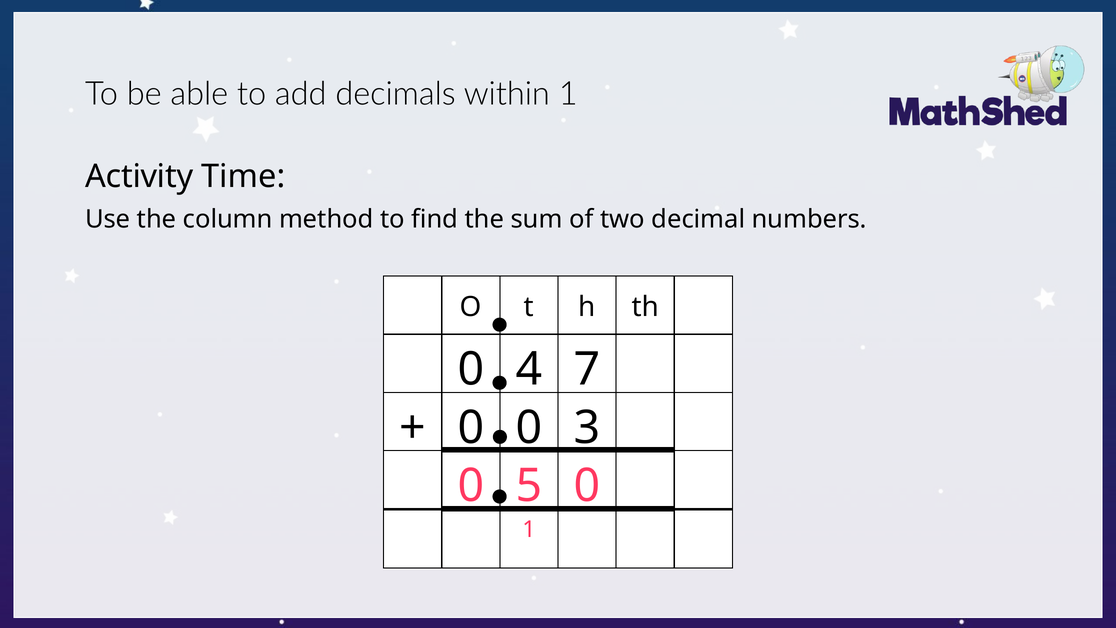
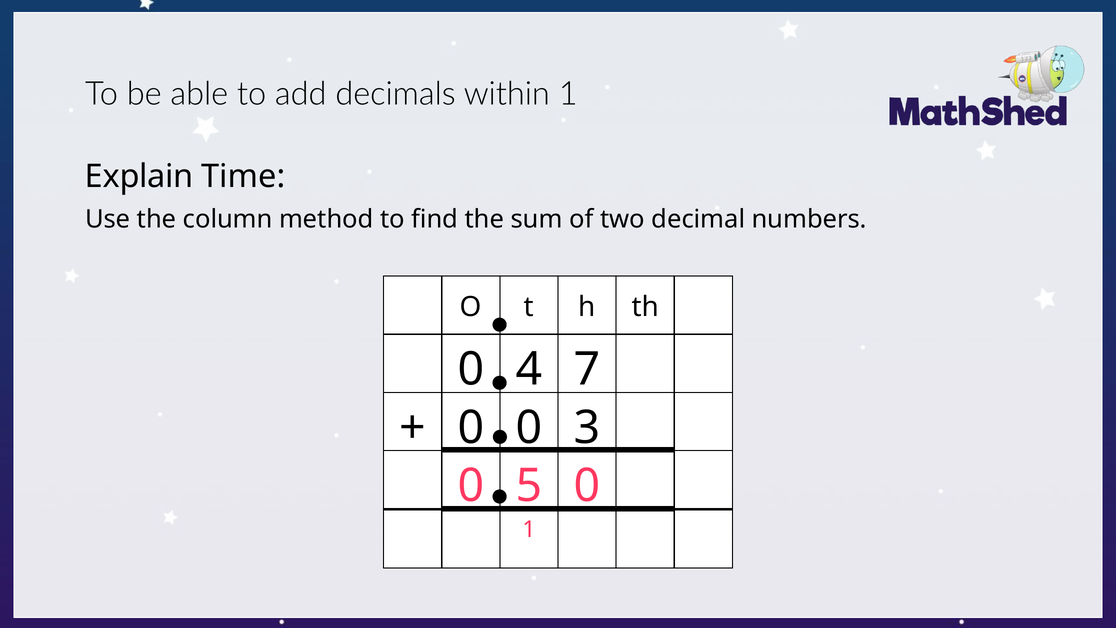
Activity: Activity -> Explain (139, 176)
